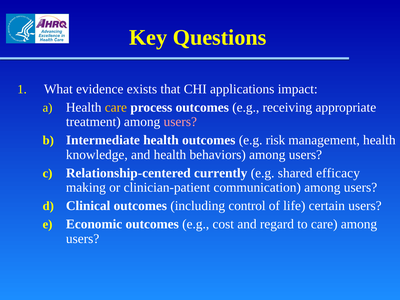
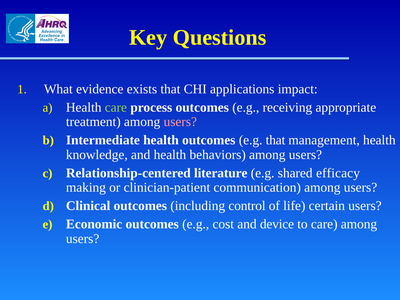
care colour: yellow -> light green (116, 107)
e.g risk: risk -> that (276, 140)
currently: currently -> literature (221, 173)
regard: regard -> device (277, 224)
